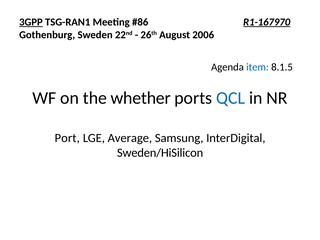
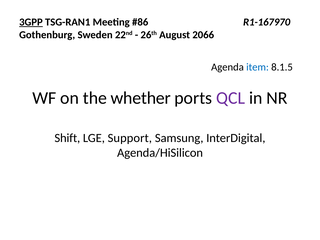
R1-167970 underline: present -> none (267, 22)
2006: 2006 -> 2066 (203, 35)
QCL colour: blue -> purple (231, 98)
Port: Port -> Shift (67, 138)
Average: Average -> Support (130, 138)
Sweden/HiSilicon: Sweden/HiSilicon -> Agenda/HiSilicon (160, 153)
